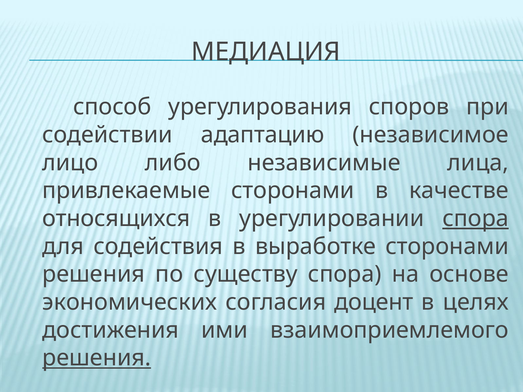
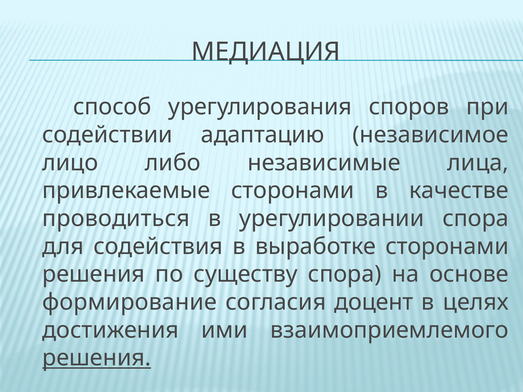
относящихся: относящихся -> проводиться (116, 219)
спора underline: present -> none (476, 219)
экономических: экономических -> формирование (130, 302)
